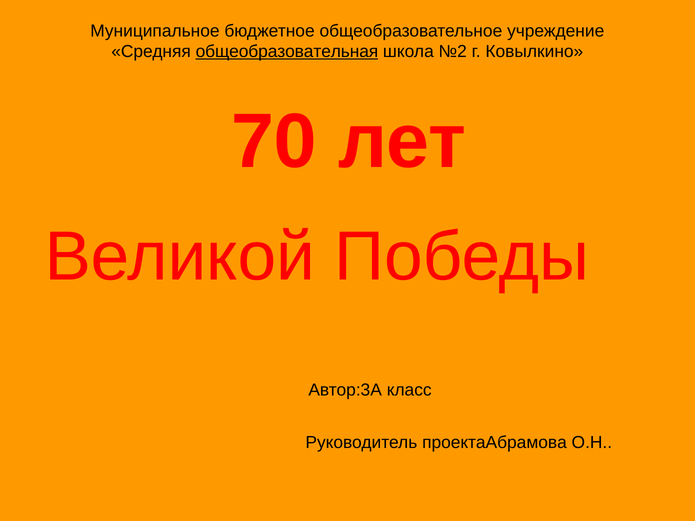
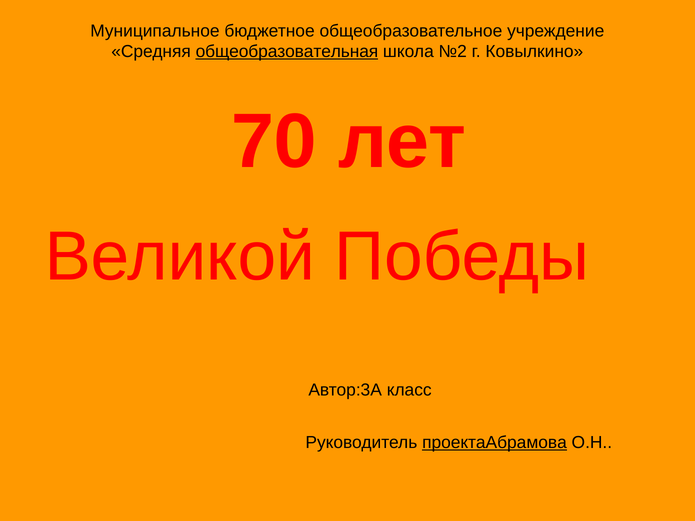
проектаАбрамова underline: none -> present (494, 443)
